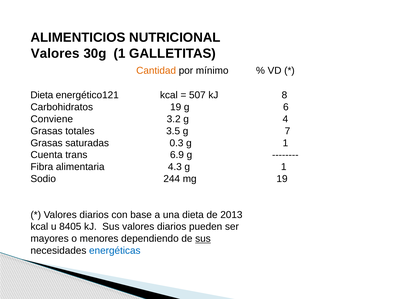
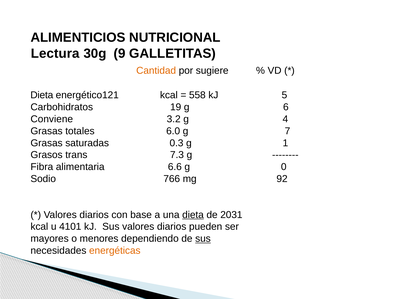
Valores: Valores -> Lectura (55, 53)
30g 1: 1 -> 9 (120, 53)
mínimo: mínimo -> sugiere (212, 70)
507: 507 -> 558 (197, 95)
8: 8 -> 5 (284, 95)
3.5: 3.5 -> 6.0 (173, 131)
Cuenta: Cuenta -> Grasos (47, 155)
6.9: 6.9 -> 7.3 (177, 155)
4.3: 4.3 -> 6.6 (175, 167)
1: 1 -> 0 (284, 167)
244: 244 -> 766 (172, 179)
mg 19: 19 -> 92 (282, 179)
dieta underline: none -> present (193, 214)
2013: 2013 -> 2031 (231, 214)
8405: 8405 -> 4101 (70, 226)
energéticas colour: blue -> orange (115, 250)
